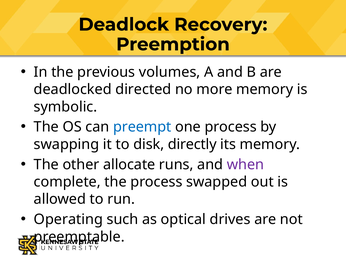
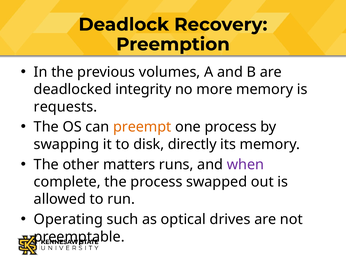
directed: directed -> integrity (143, 89)
symbolic: symbolic -> requests (65, 107)
preempt colour: blue -> orange (142, 127)
allocate: allocate -> matters (129, 164)
